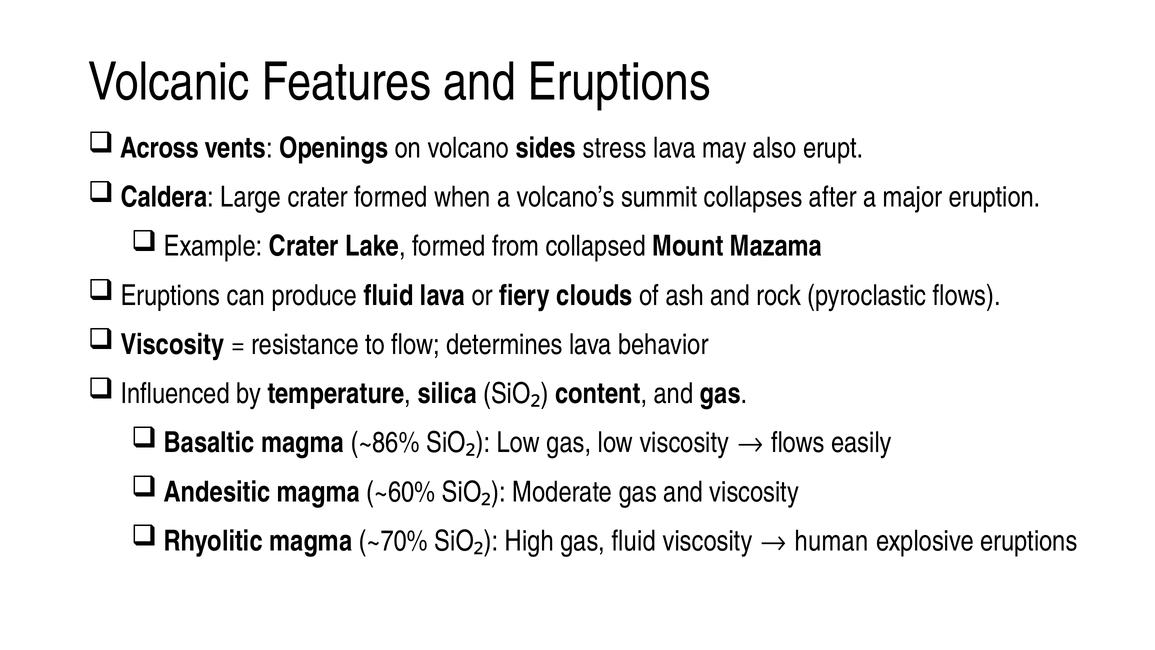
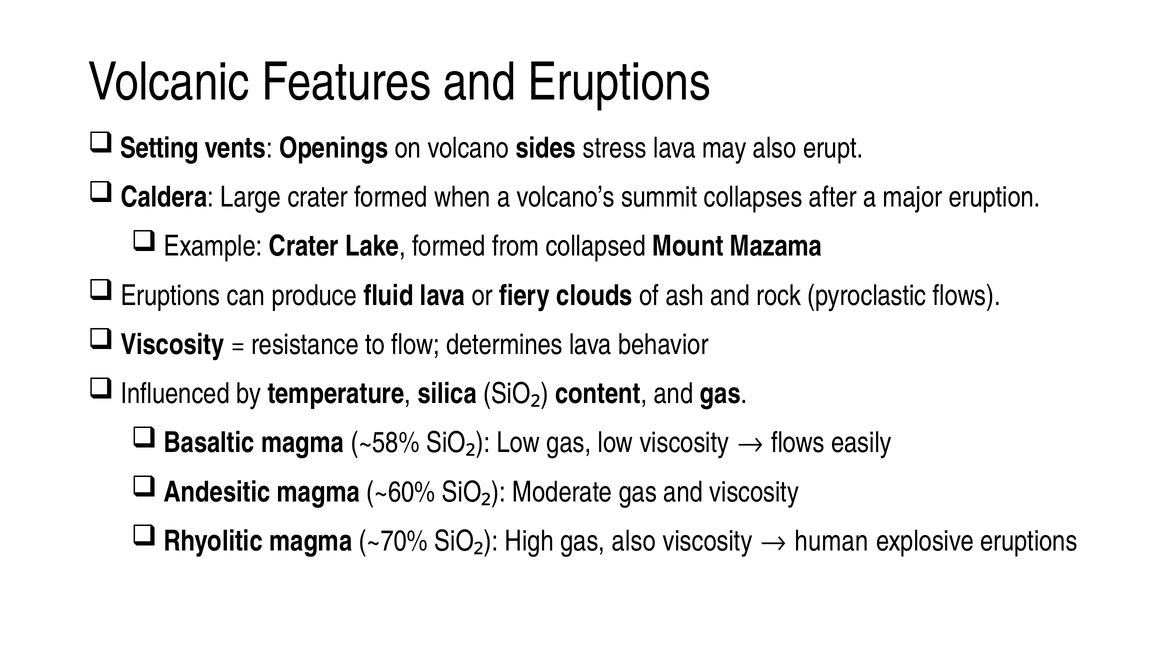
Across: Across -> Setting (159, 148)
~86%: ~86% -> ~58% (385, 443)
gas fluid: fluid -> also (634, 541)
